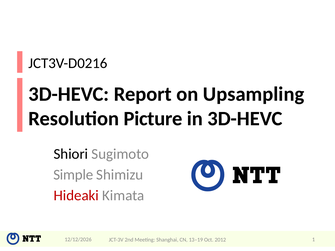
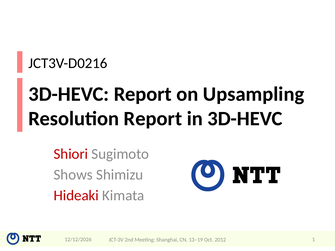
Resolution Picture: Picture -> Report (153, 119)
Shiori colour: black -> red (71, 154)
Simple: Simple -> Shows (73, 175)
